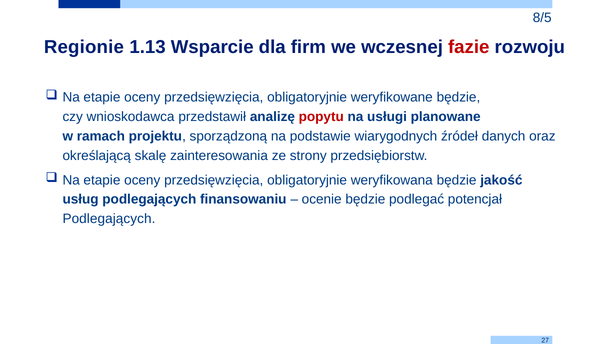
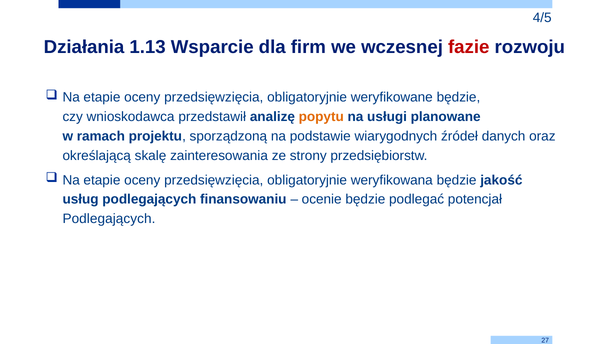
8/5: 8/5 -> 4/5 (542, 18)
Regionie: Regionie -> Działania (84, 47)
popytu colour: red -> orange (321, 117)
